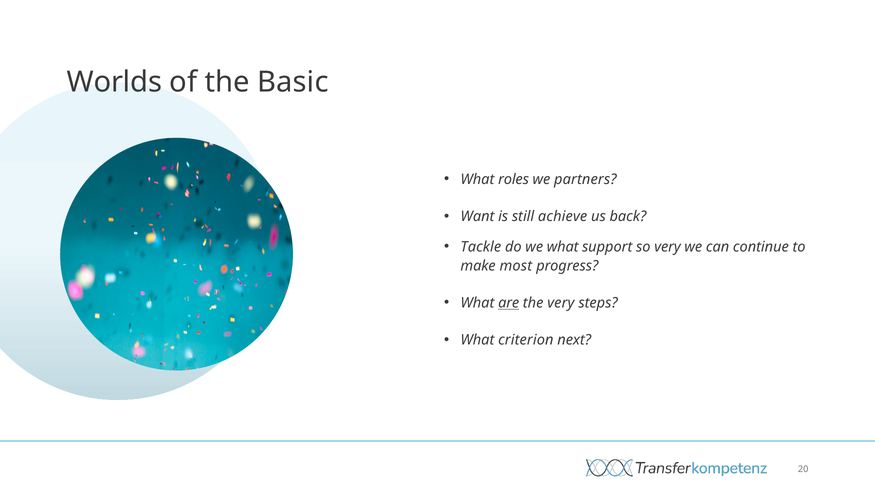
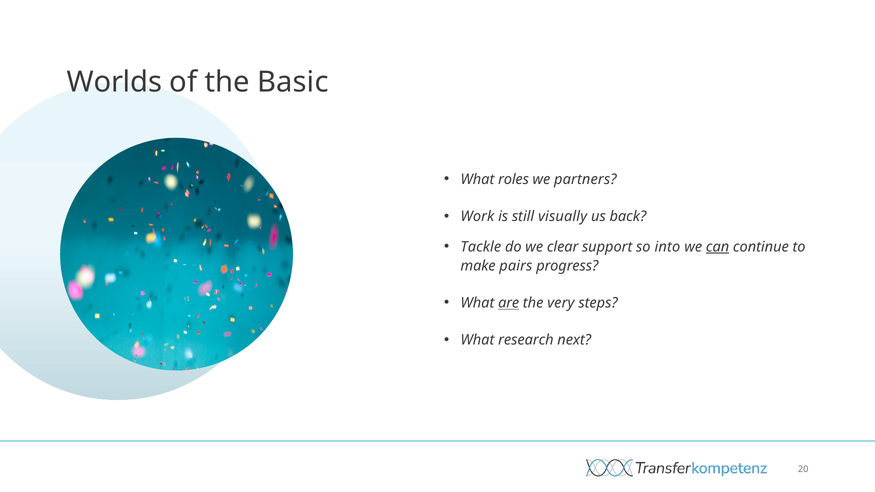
Want: Want -> Work (477, 217)
achieve: achieve -> visually (563, 217)
we what: what -> clear (563, 247)
so very: very -> into (667, 247)
can underline: none -> present (718, 247)
most: most -> pairs (516, 266)
criterion: criterion -> research (526, 340)
